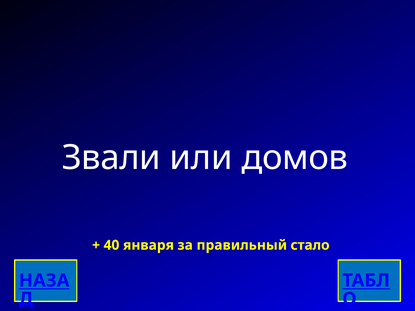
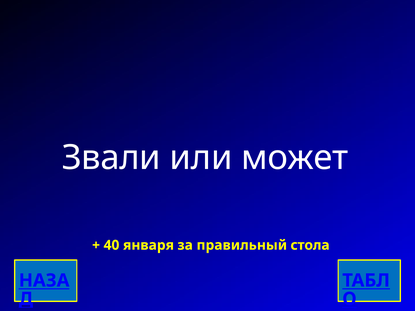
домов: домов -> может (295, 158)
стало: стало -> стола (310, 245)
